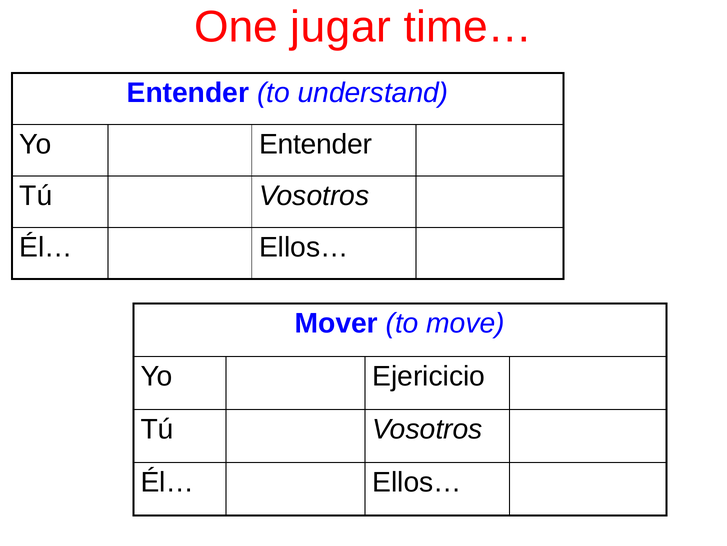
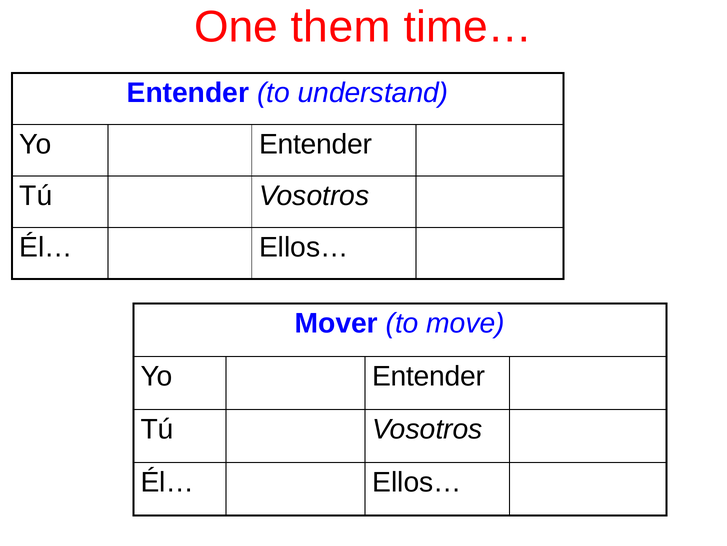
jugar: jugar -> them (341, 27)
Ejericicio: Ejericicio -> Entender (429, 376)
